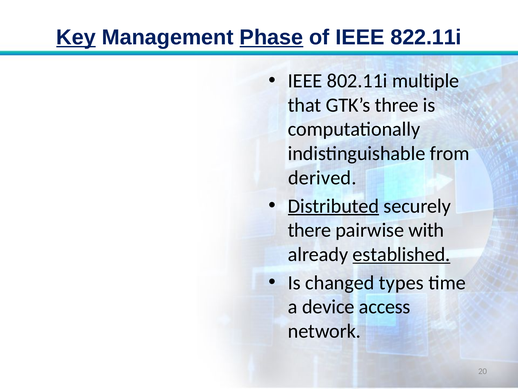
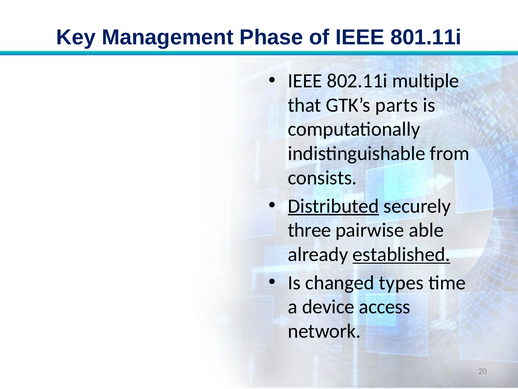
Key underline: present -> none (76, 37)
Phase underline: present -> none (271, 37)
822.11i: 822.11i -> 801.11i (426, 37)
three: three -> parts (397, 105)
derived: derived -> consists (322, 178)
there: there -> three (309, 230)
with: with -> able (426, 230)
